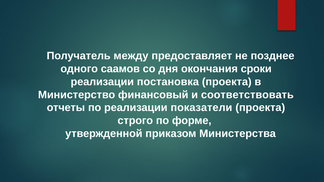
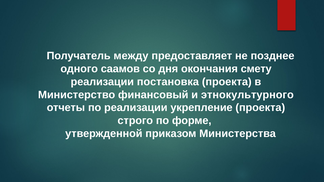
сроки: сроки -> смету (256, 69)
соответствовать: соответствовать -> этнокультурного (247, 95)
показатели: показатели -> укрепление (201, 108)
